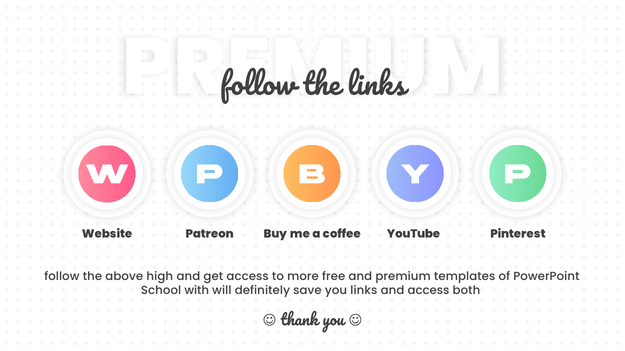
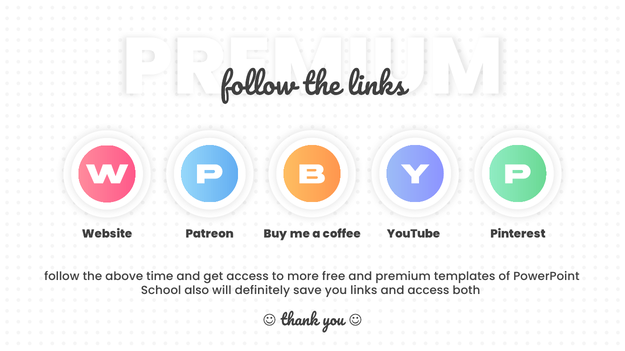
high: high -> time (160, 277)
with: with -> also (197, 291)
